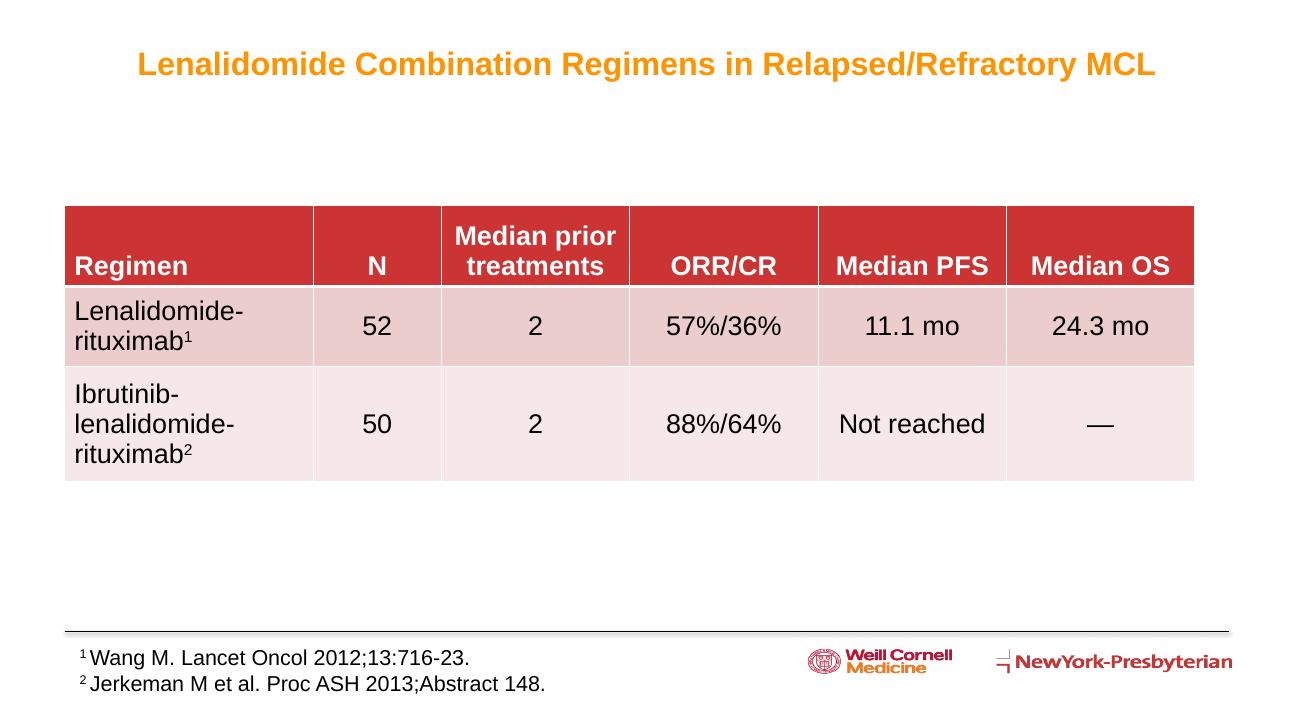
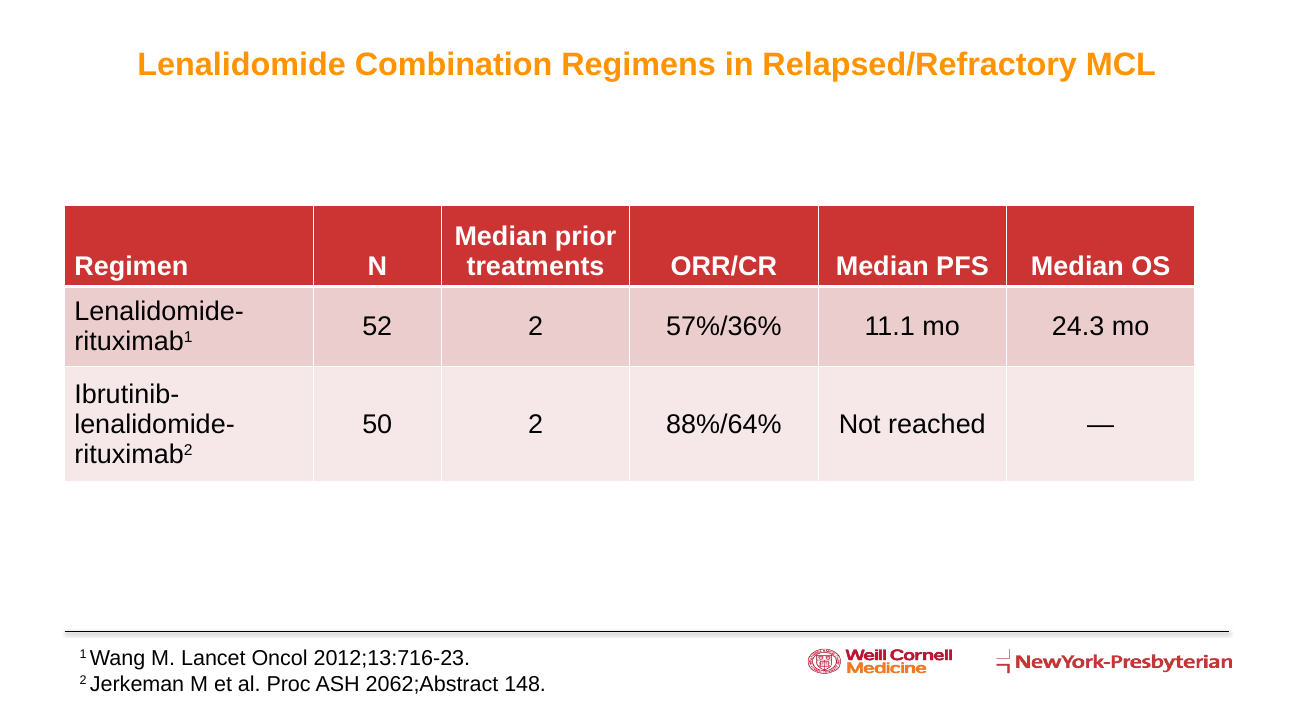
2013;Abstract: 2013;Abstract -> 2062;Abstract (432, 684)
